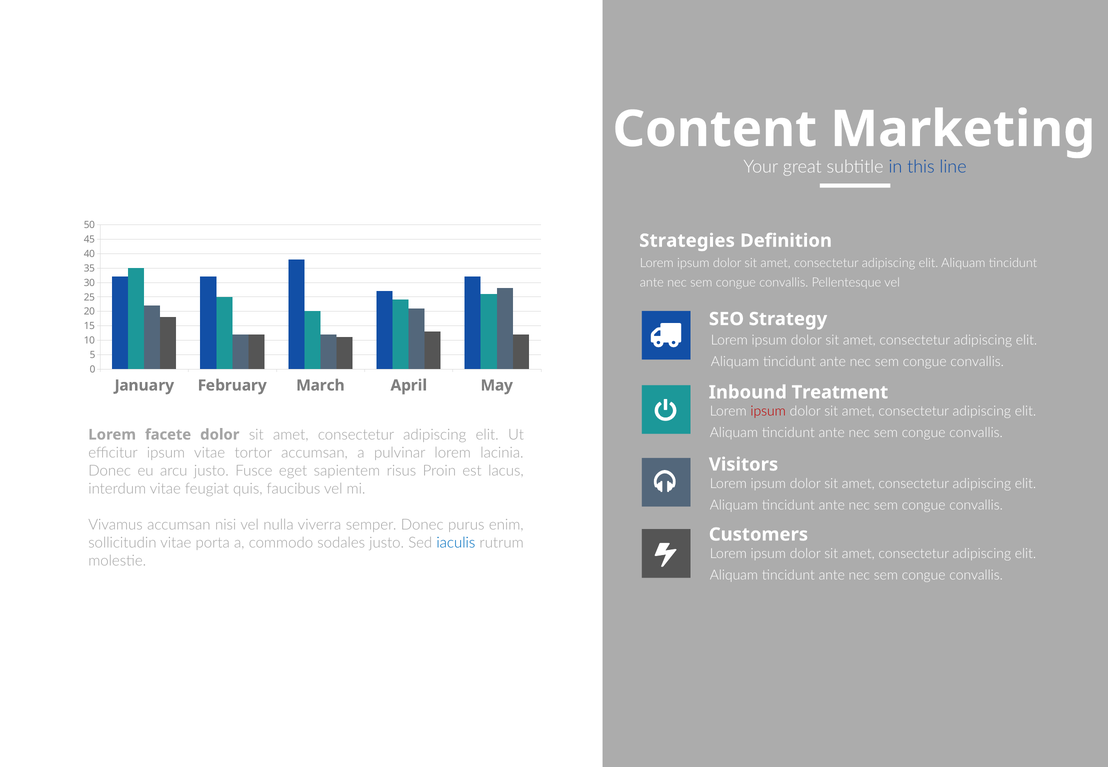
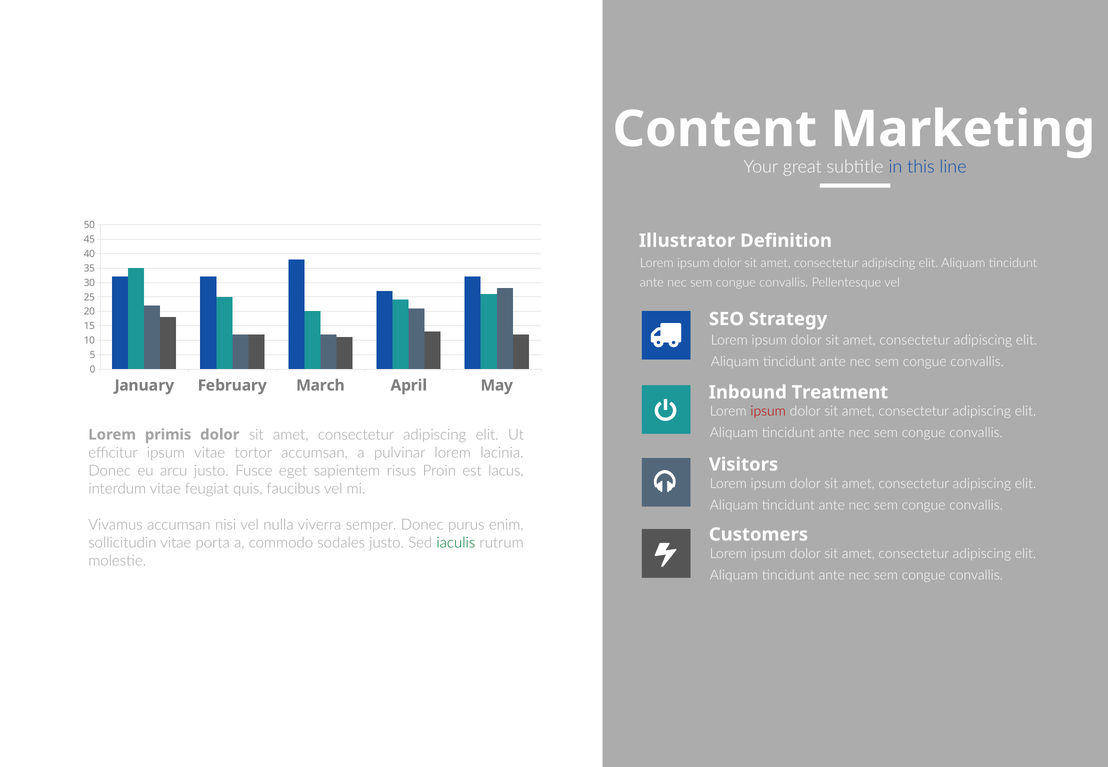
Strategies: Strategies -> Illustrator (687, 241)
facete: facete -> primis (168, 435)
iaculis colour: blue -> green (456, 543)
